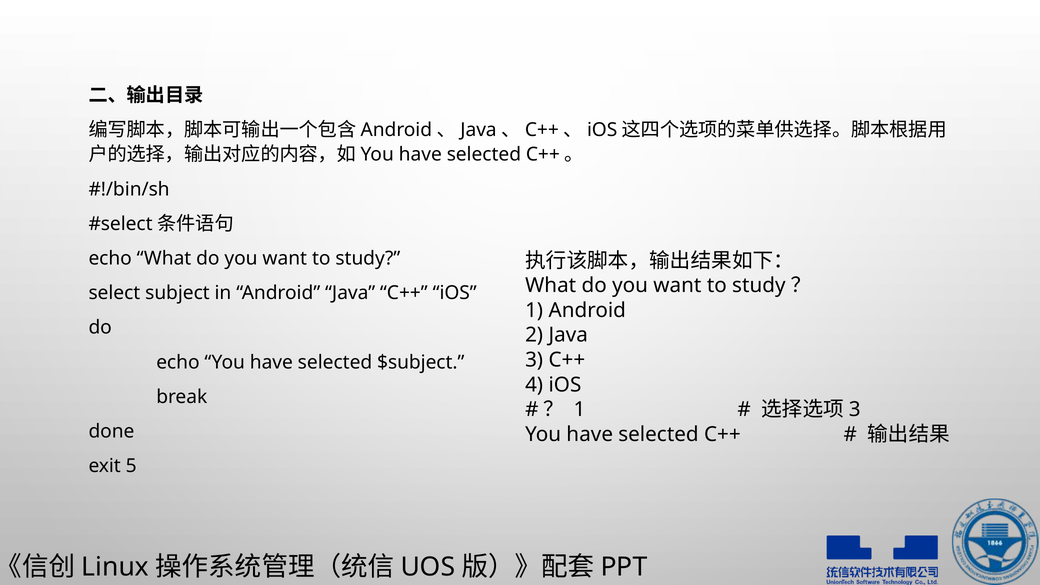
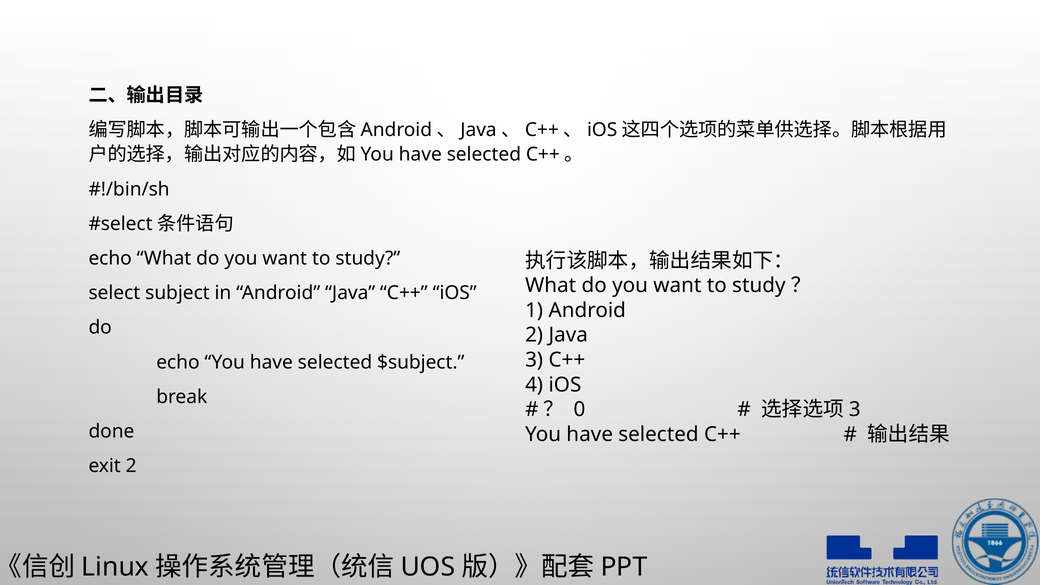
1: 1 -> 0 (580, 410)
exit 5: 5 -> 2 (131, 466)
